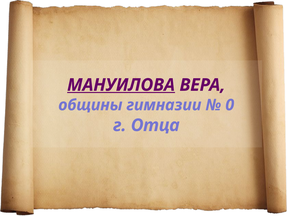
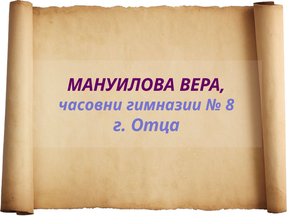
МАНУИЛОВА underline: present -> none (121, 85)
общины: общины -> часовни (90, 105)
0: 0 -> 8 (230, 105)
